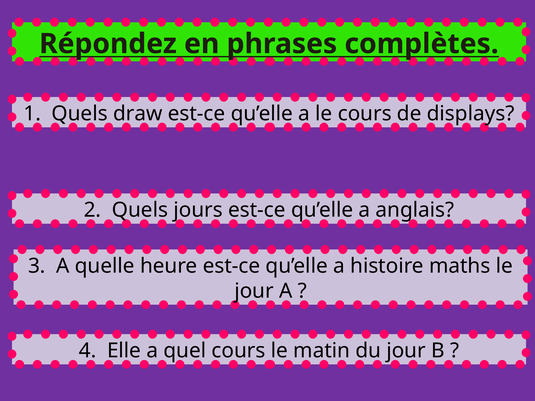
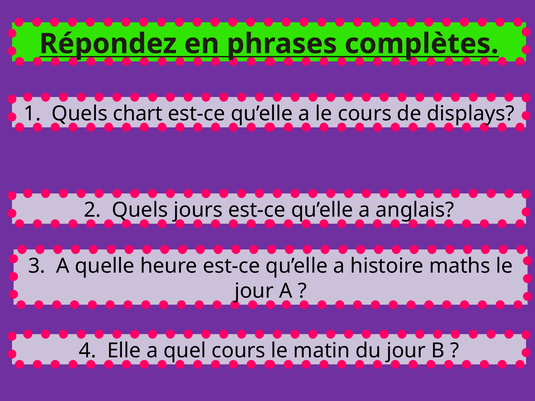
draw: draw -> chart (138, 114)
